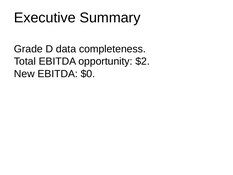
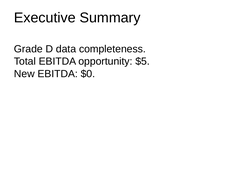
$2: $2 -> $5 (143, 61)
